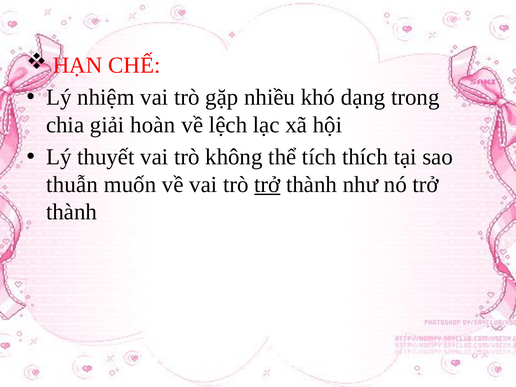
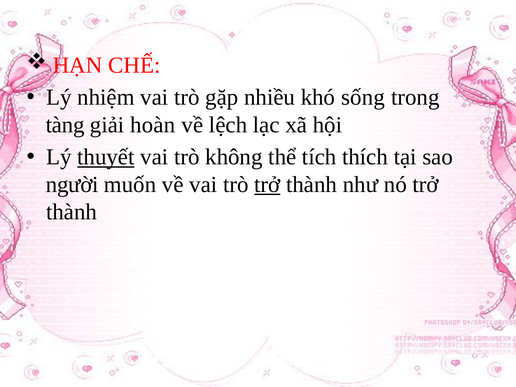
dạng: dạng -> sống (363, 97)
chia: chia -> tàng (65, 125)
thuyết underline: none -> present (106, 157)
thuẫn: thuẫn -> người (72, 185)
